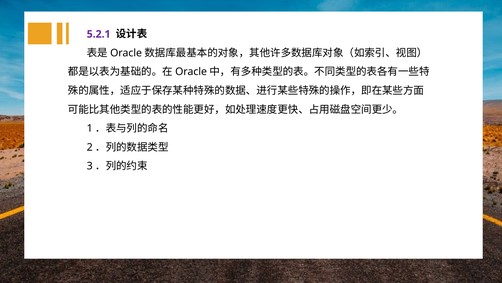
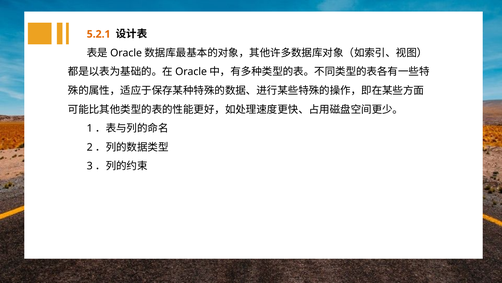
5.2.1 colour: purple -> orange (99, 34)
